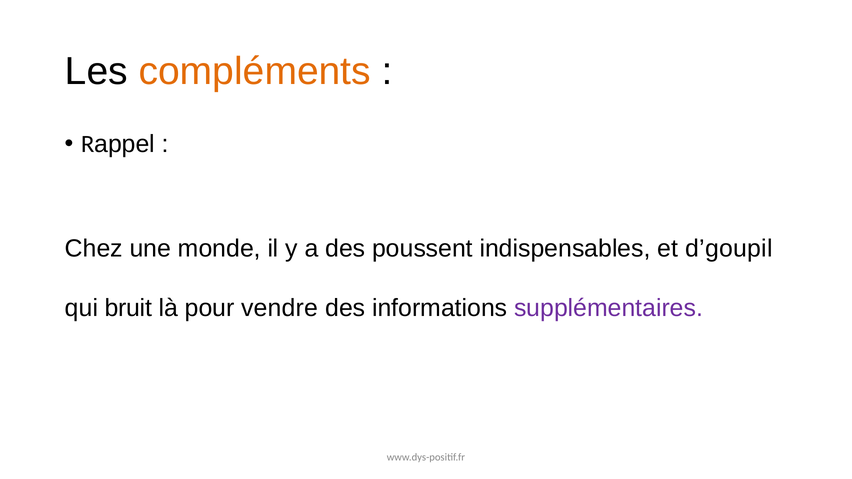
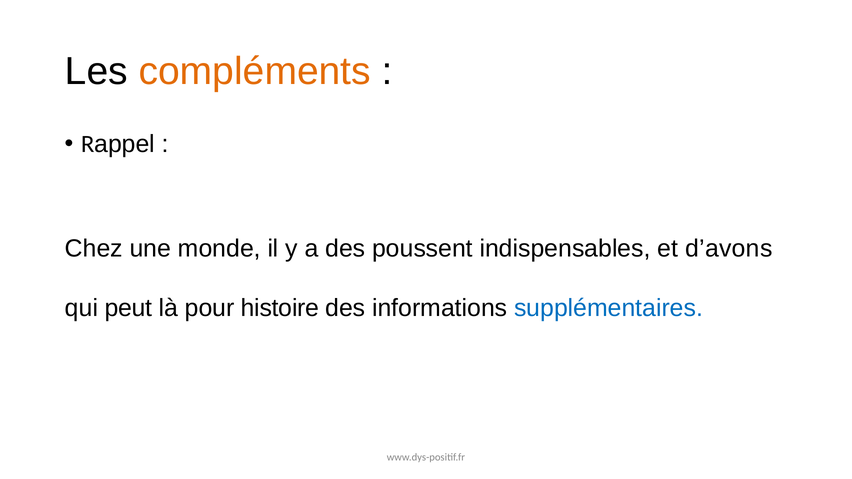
d’goupil: d’goupil -> d’avons (729, 249)
bruit: bruit -> peut (128, 308)
vendre: vendre -> histoire (280, 308)
supplémentaires colour: purple -> blue (609, 308)
